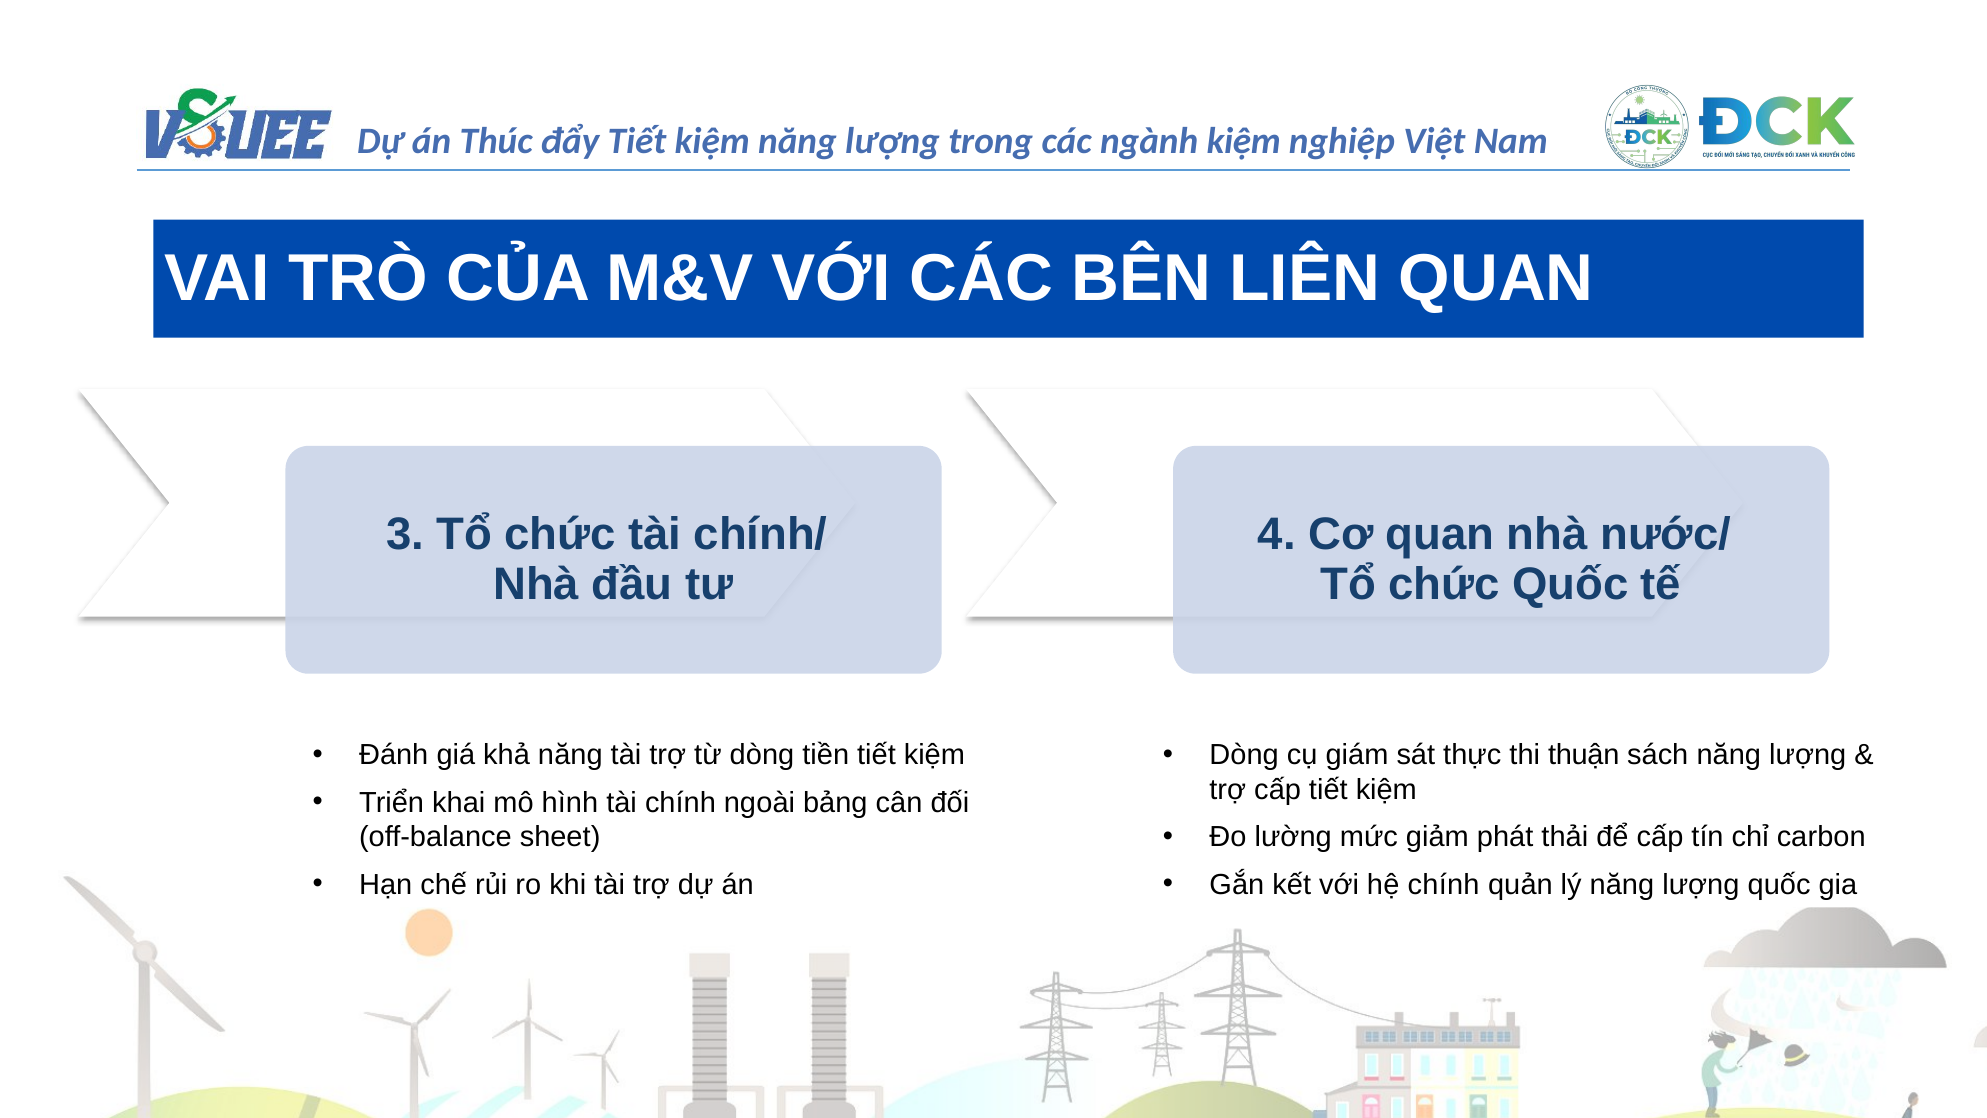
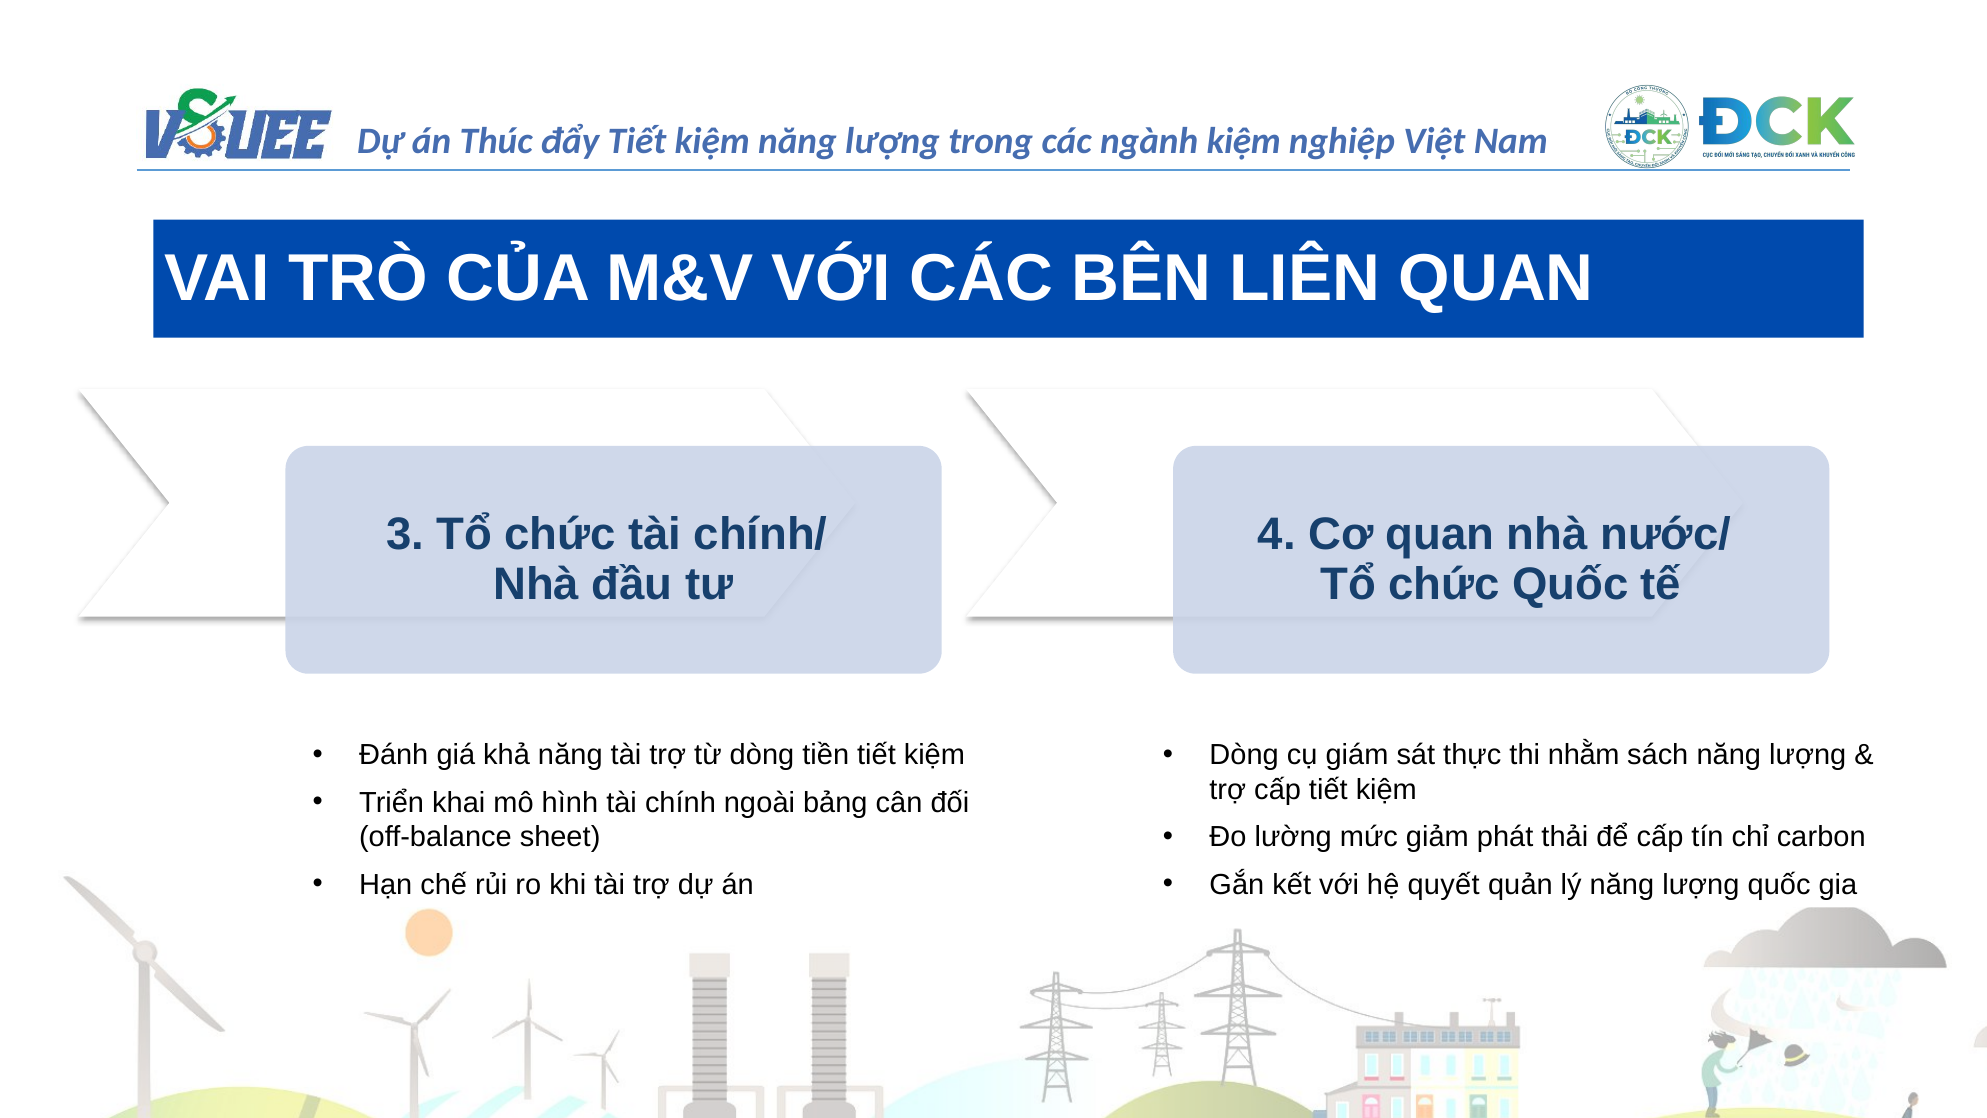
thuận: thuận -> nhằm (1584, 755)
hệ chính: chính -> quyết (1444, 884)
